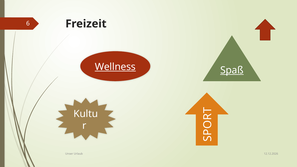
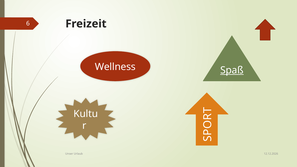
Wellness underline: present -> none (115, 67)
